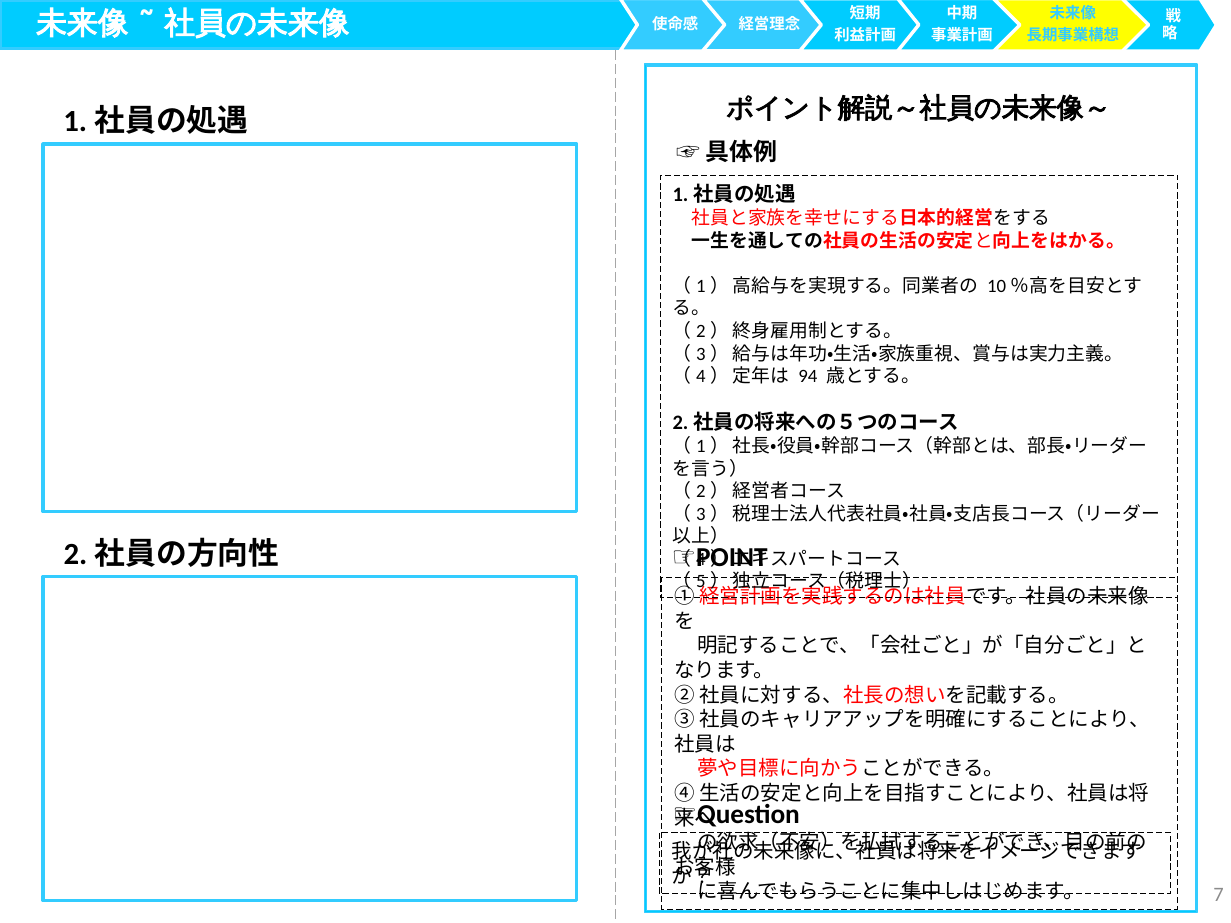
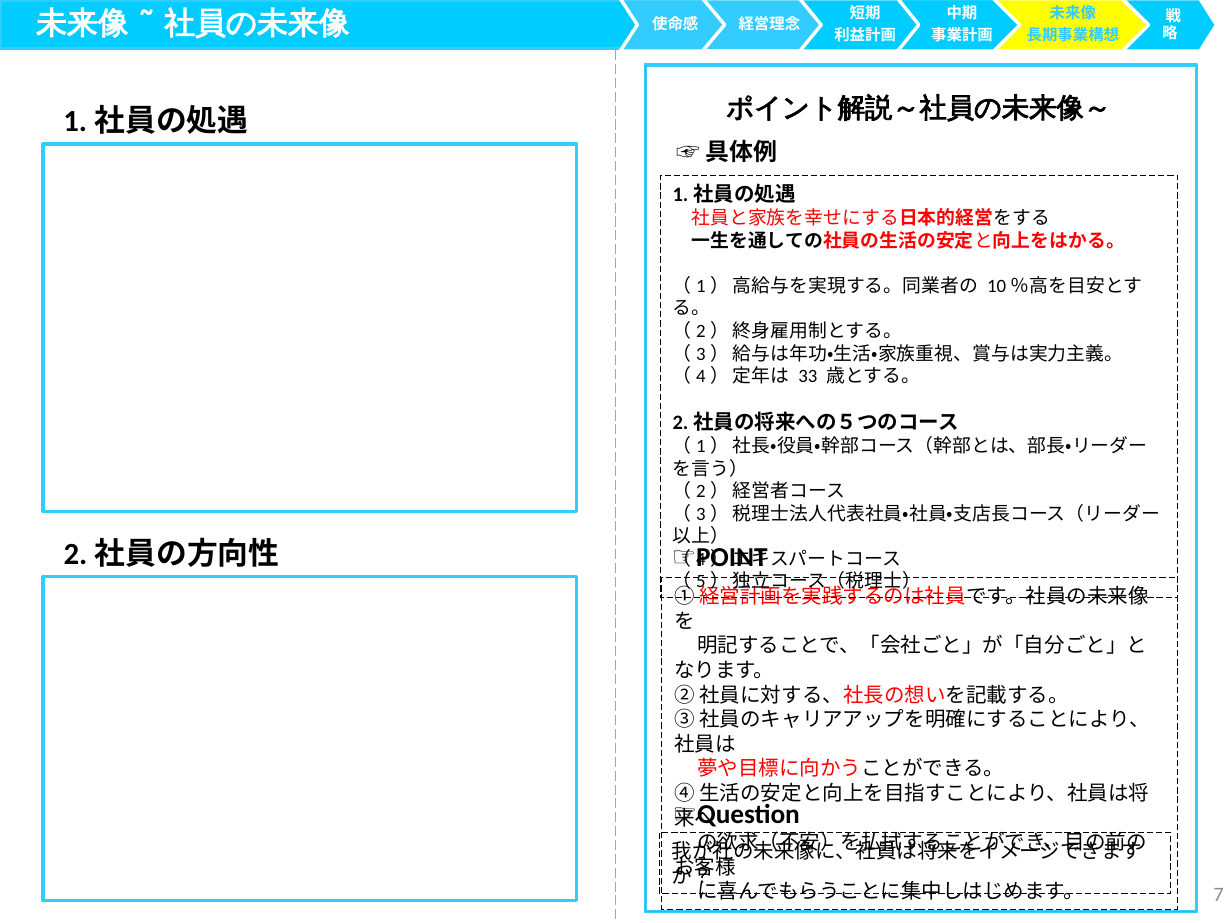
94: 94 -> 33 (808, 377)
